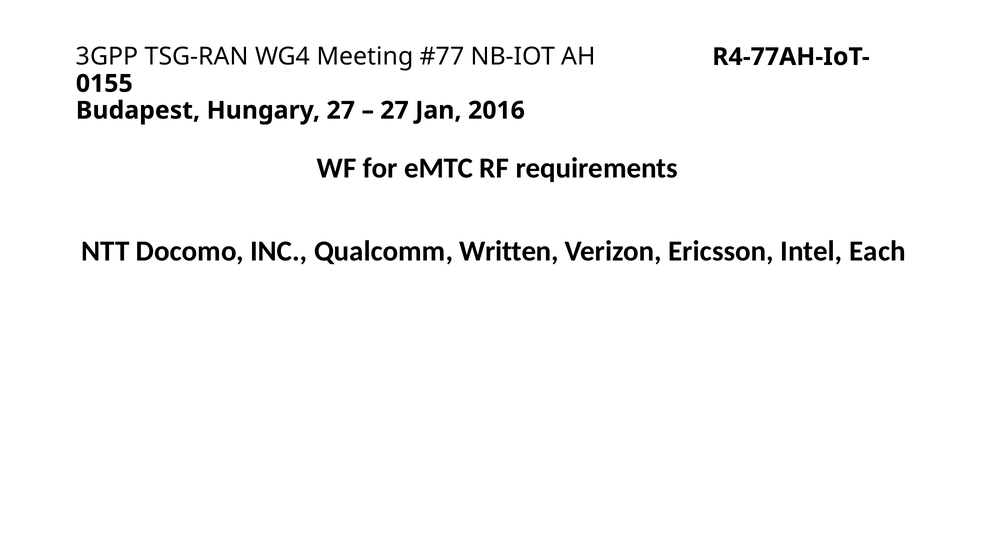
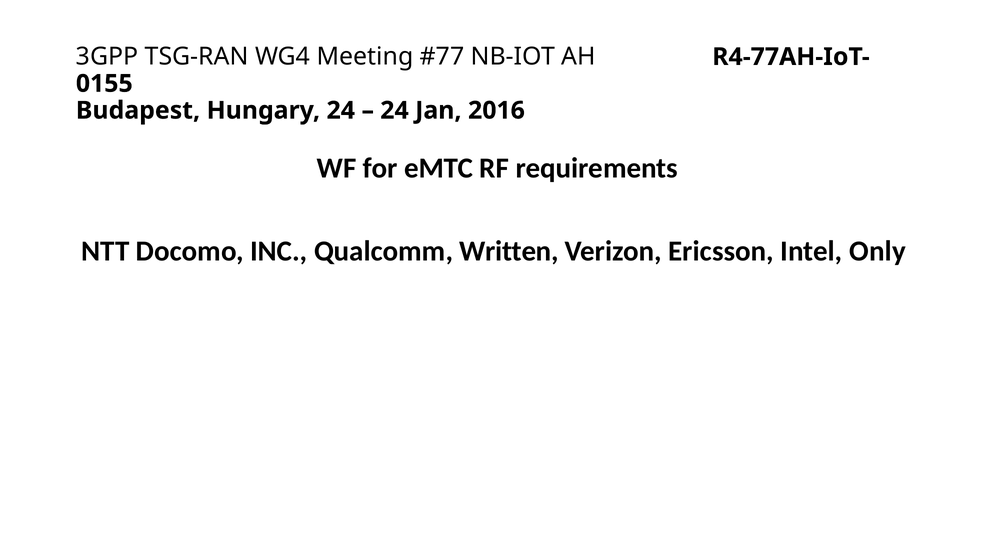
Hungary 27: 27 -> 24 (341, 111)
27: 27 -> 24 (394, 111)
Each: Each -> Only (878, 252)
